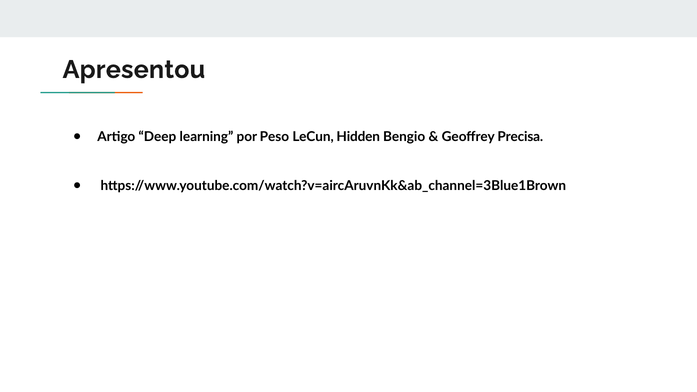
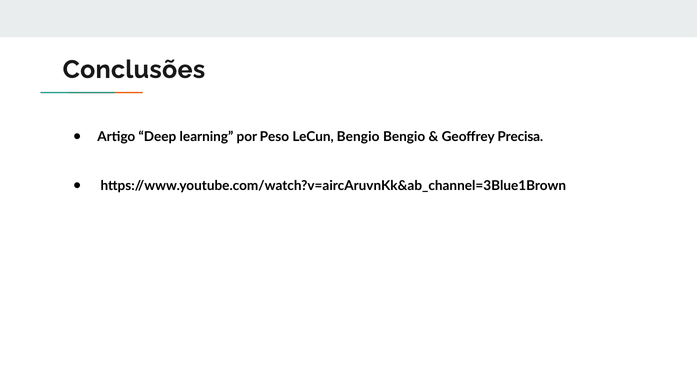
Apresentou: Apresentou -> Conclusões (134, 70)
LeCun Hidden: Hidden -> Bengio (358, 137)
